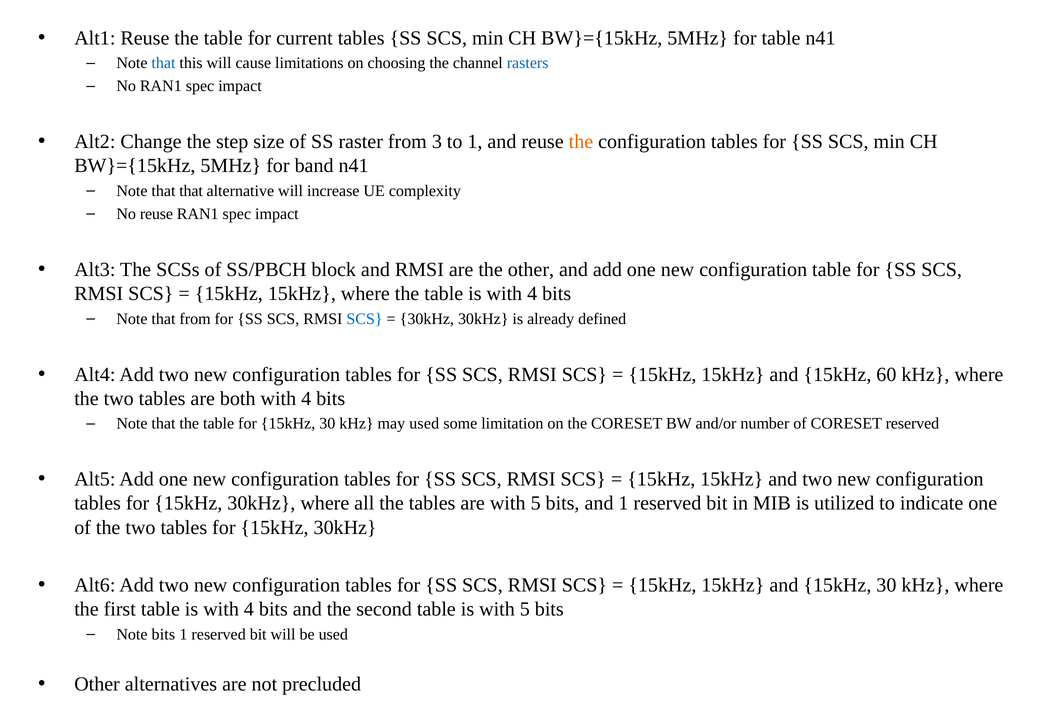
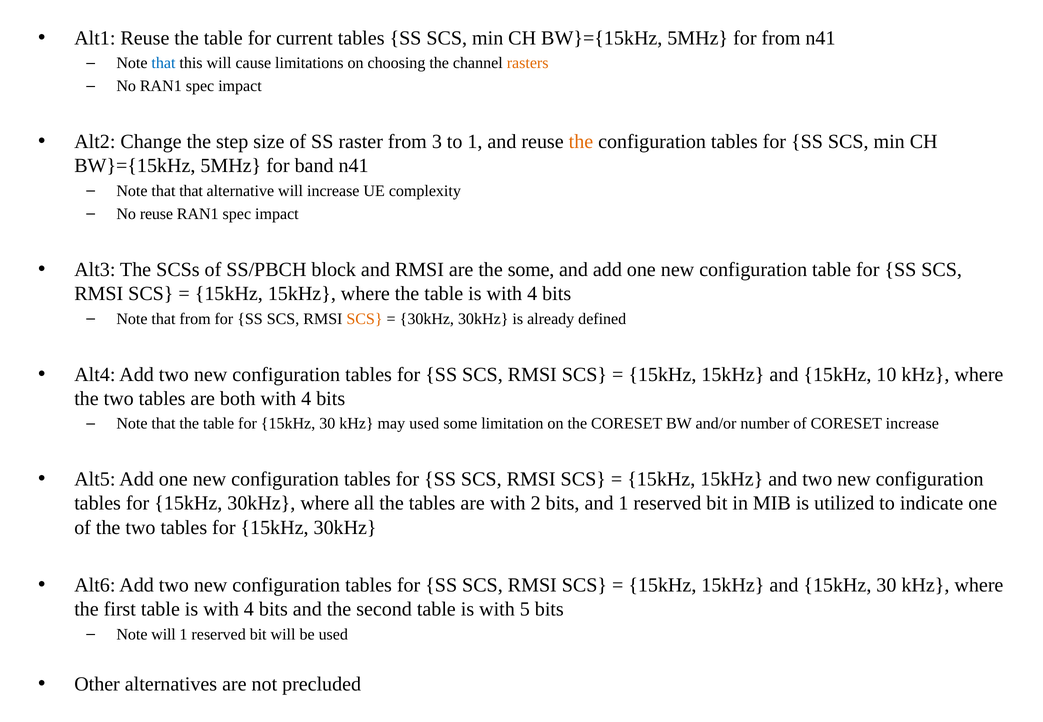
for table: table -> from (781, 38)
rasters colour: blue -> orange (528, 63)
the other: other -> some (531, 270)
SCS colour: blue -> orange (364, 319)
60: 60 -> 10 (886, 374)
CORESET reserved: reserved -> increase (912, 424)
are with 5: 5 -> 2 (536, 503)
Note bits: bits -> will (164, 634)
